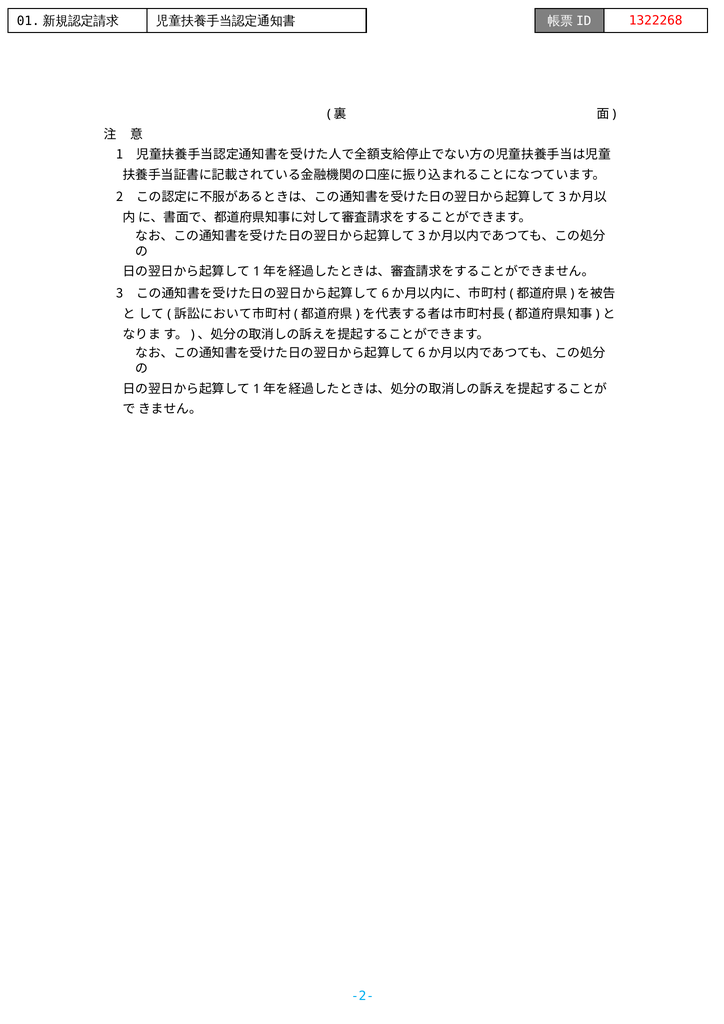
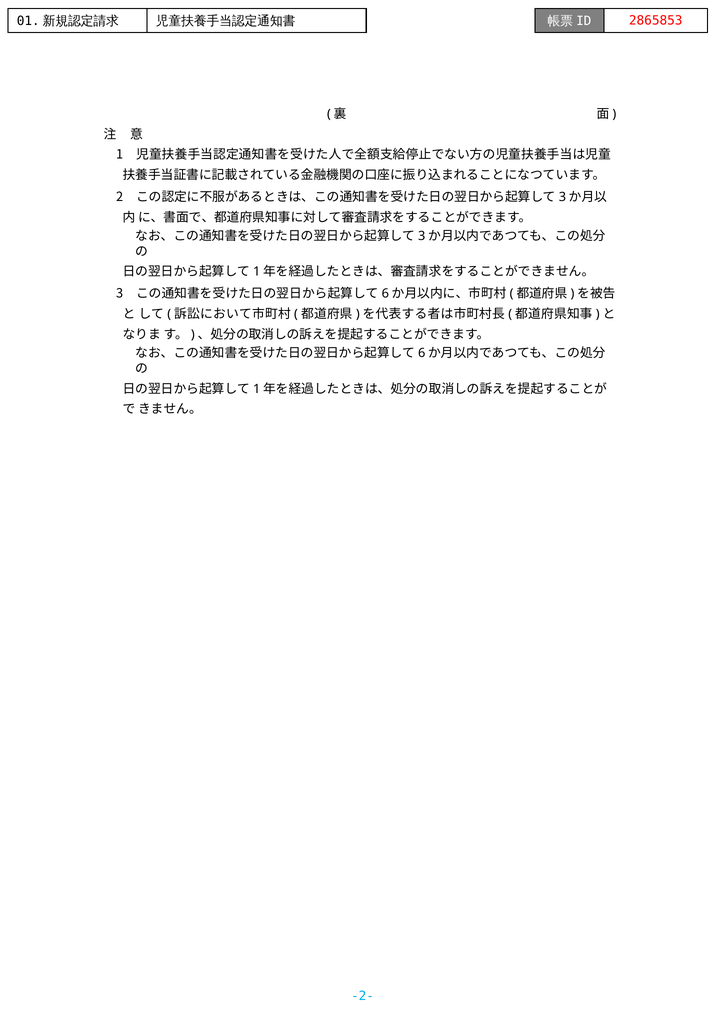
1322268: 1322268 -> 2865853 (656, 21)
